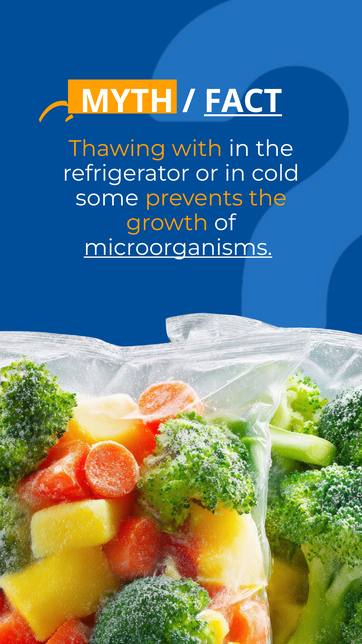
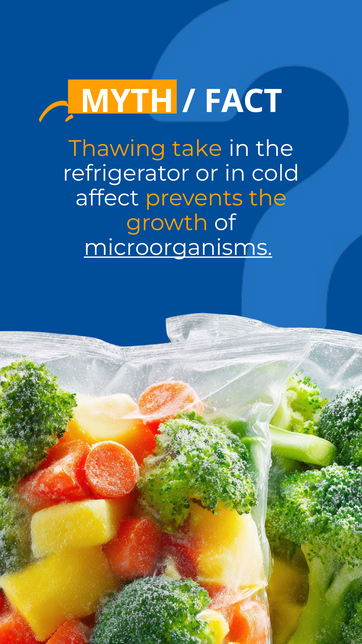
FACT underline: present -> none (243, 101)
with: with -> take (197, 148)
some: some -> affect (107, 198)
